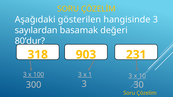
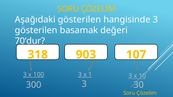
sayılardan: sayılardan -> gösterilen (36, 30)
80’dur: 80’dur -> 70’dur (30, 41)
231: 231 -> 107 (136, 55)
